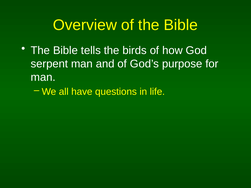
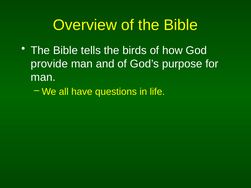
serpent: serpent -> provide (49, 64)
